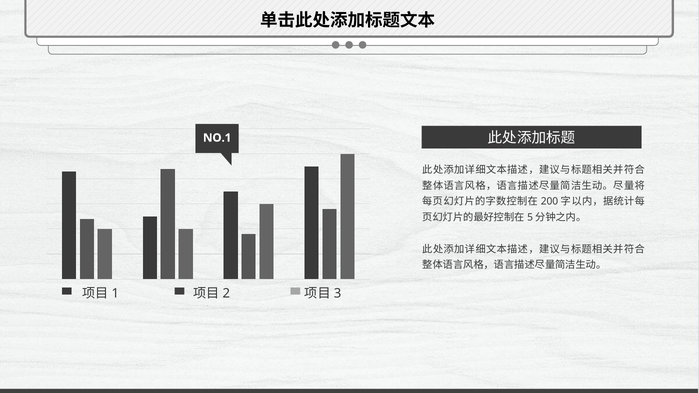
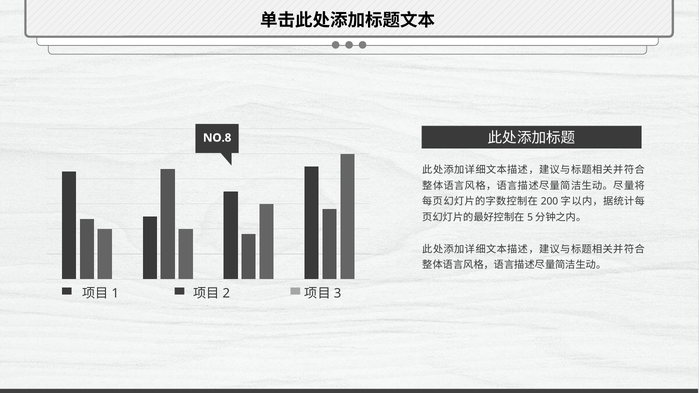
NO.1: NO.1 -> NO.8 (217, 138)
